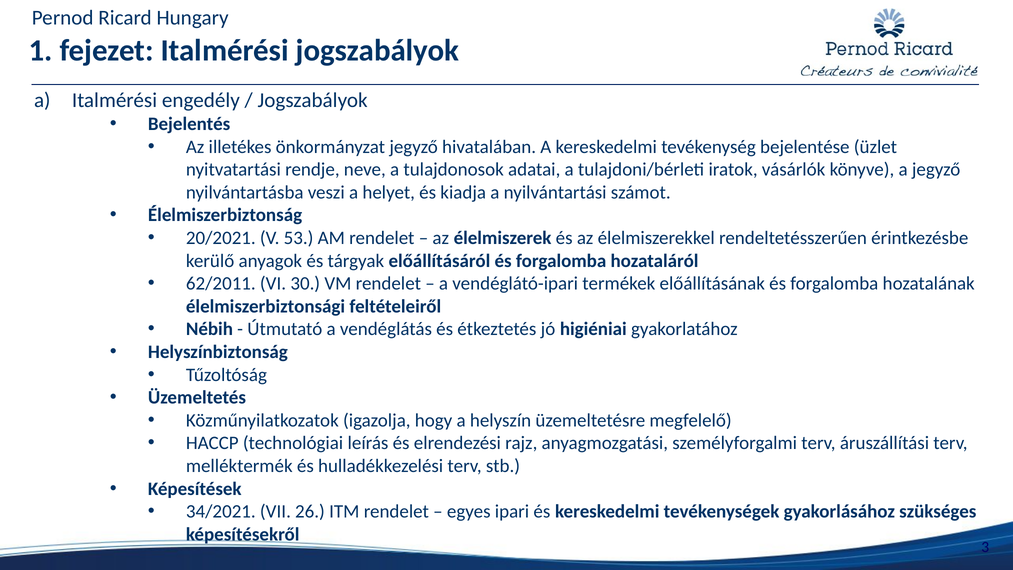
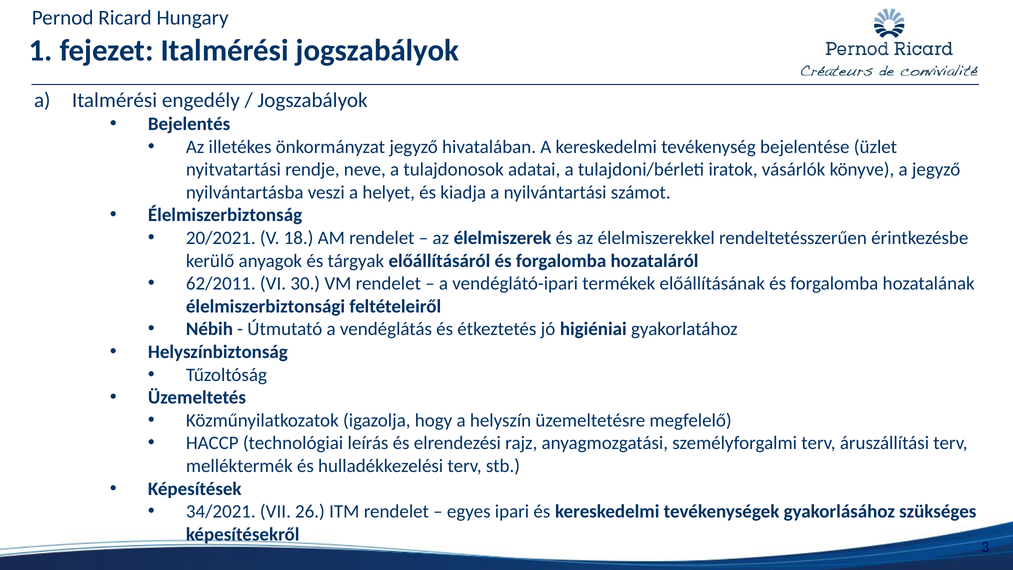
53: 53 -> 18 (299, 238)
